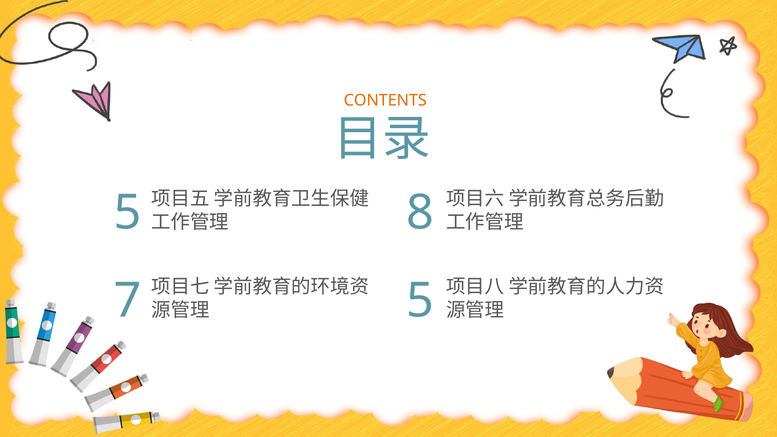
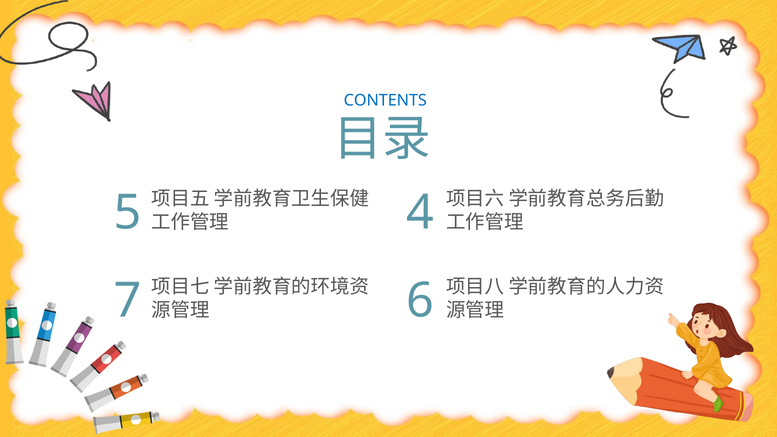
CONTENTS colour: orange -> blue (385, 100)
8: 8 -> 4 (420, 213)
7 5: 5 -> 6 (420, 301)
